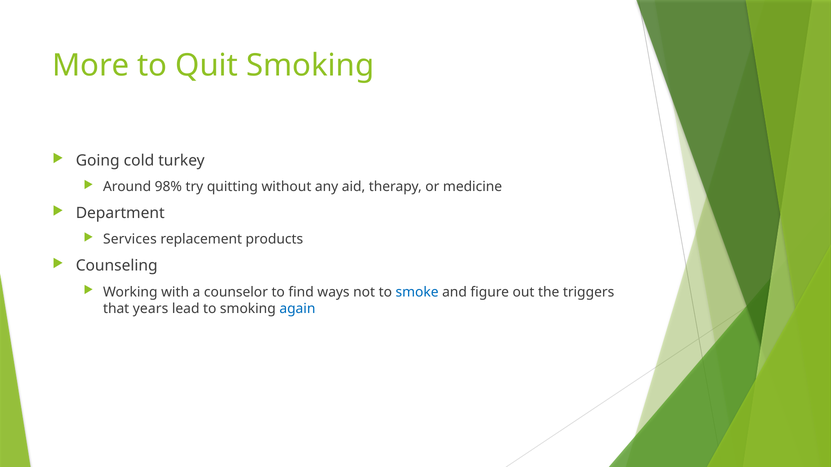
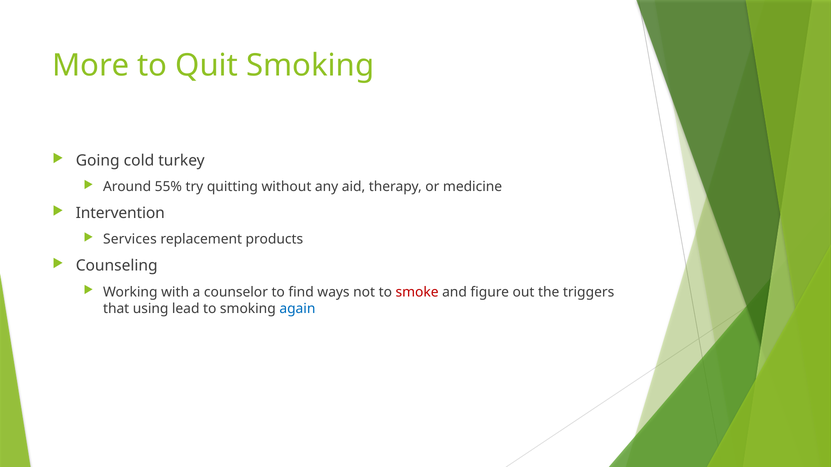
98%: 98% -> 55% (168, 187)
Department: Department -> Intervention (120, 213)
smoke colour: blue -> red (417, 292)
years: years -> using (151, 309)
